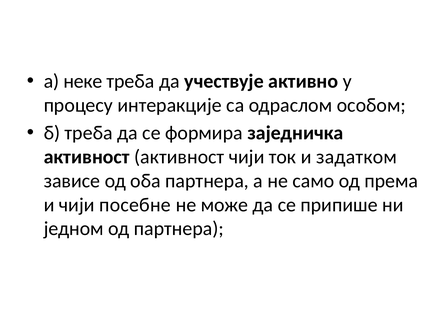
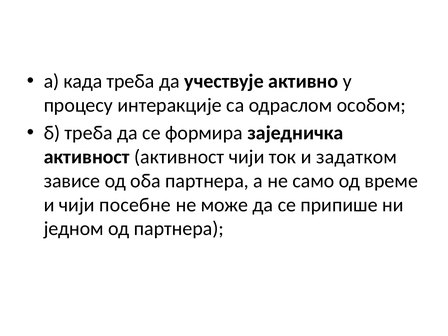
неке: неке -> када (83, 81)
према: према -> време (391, 181)
